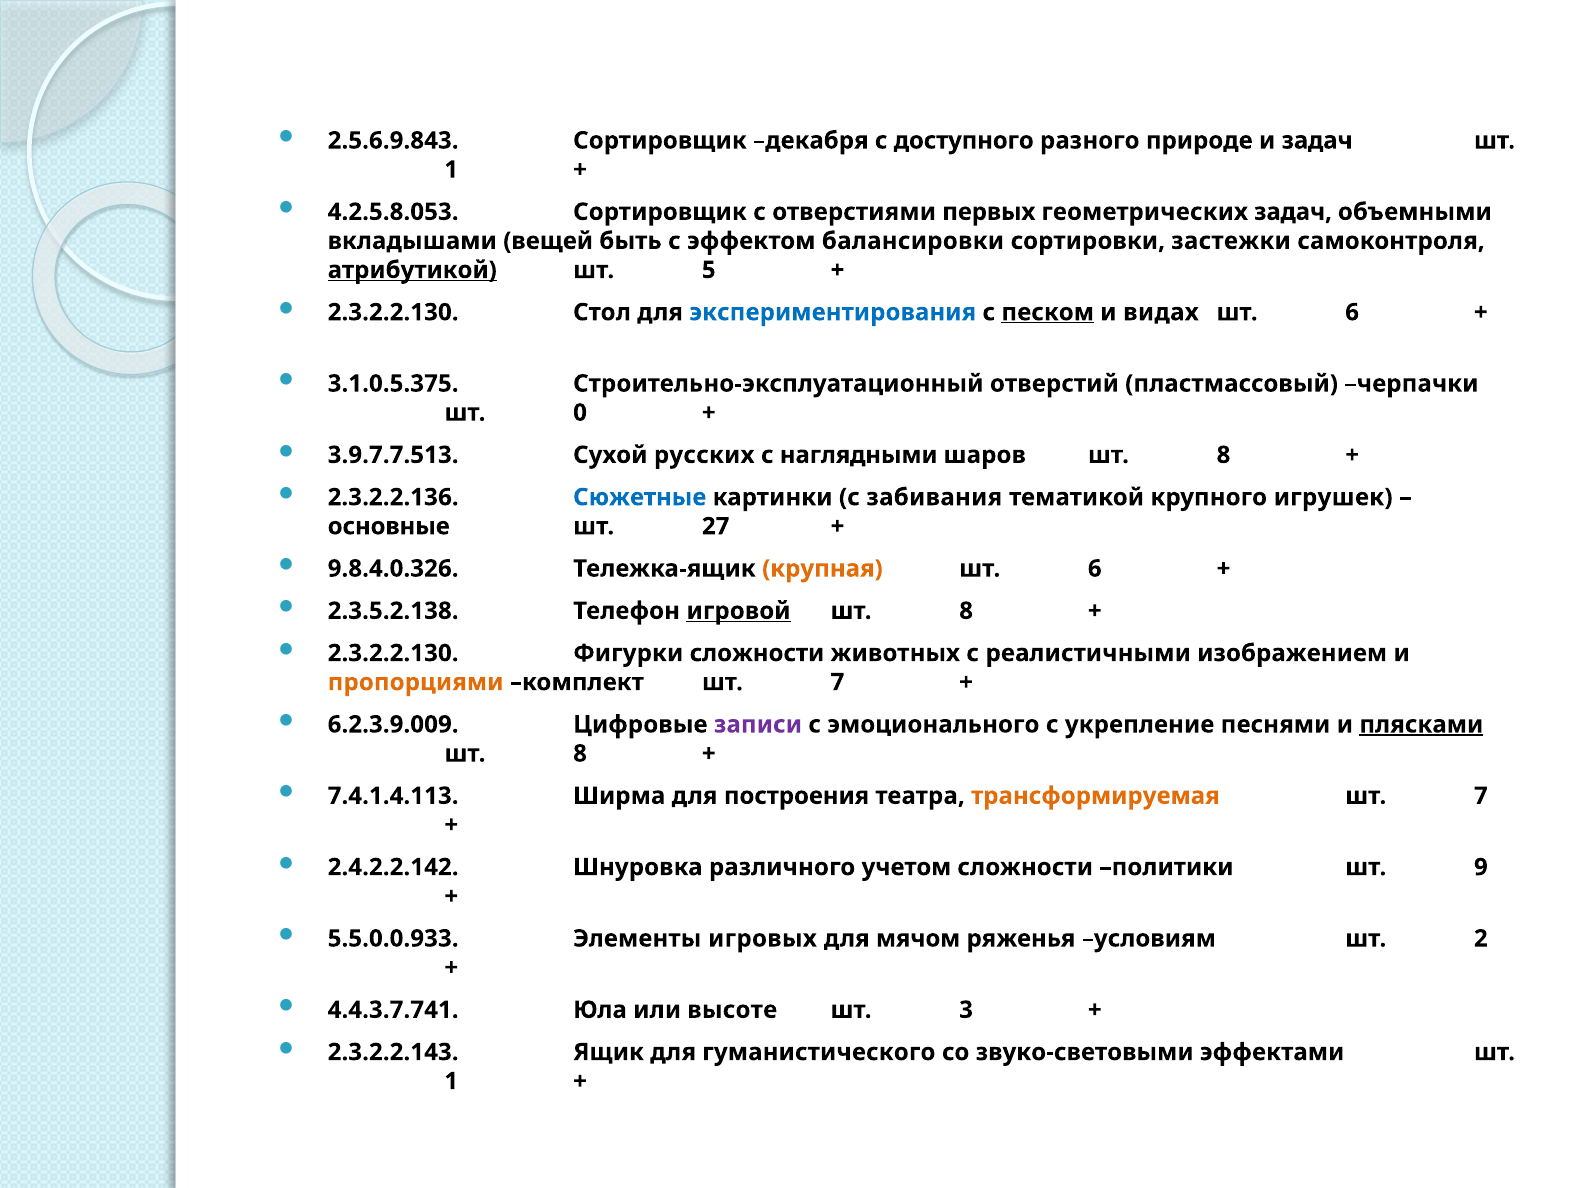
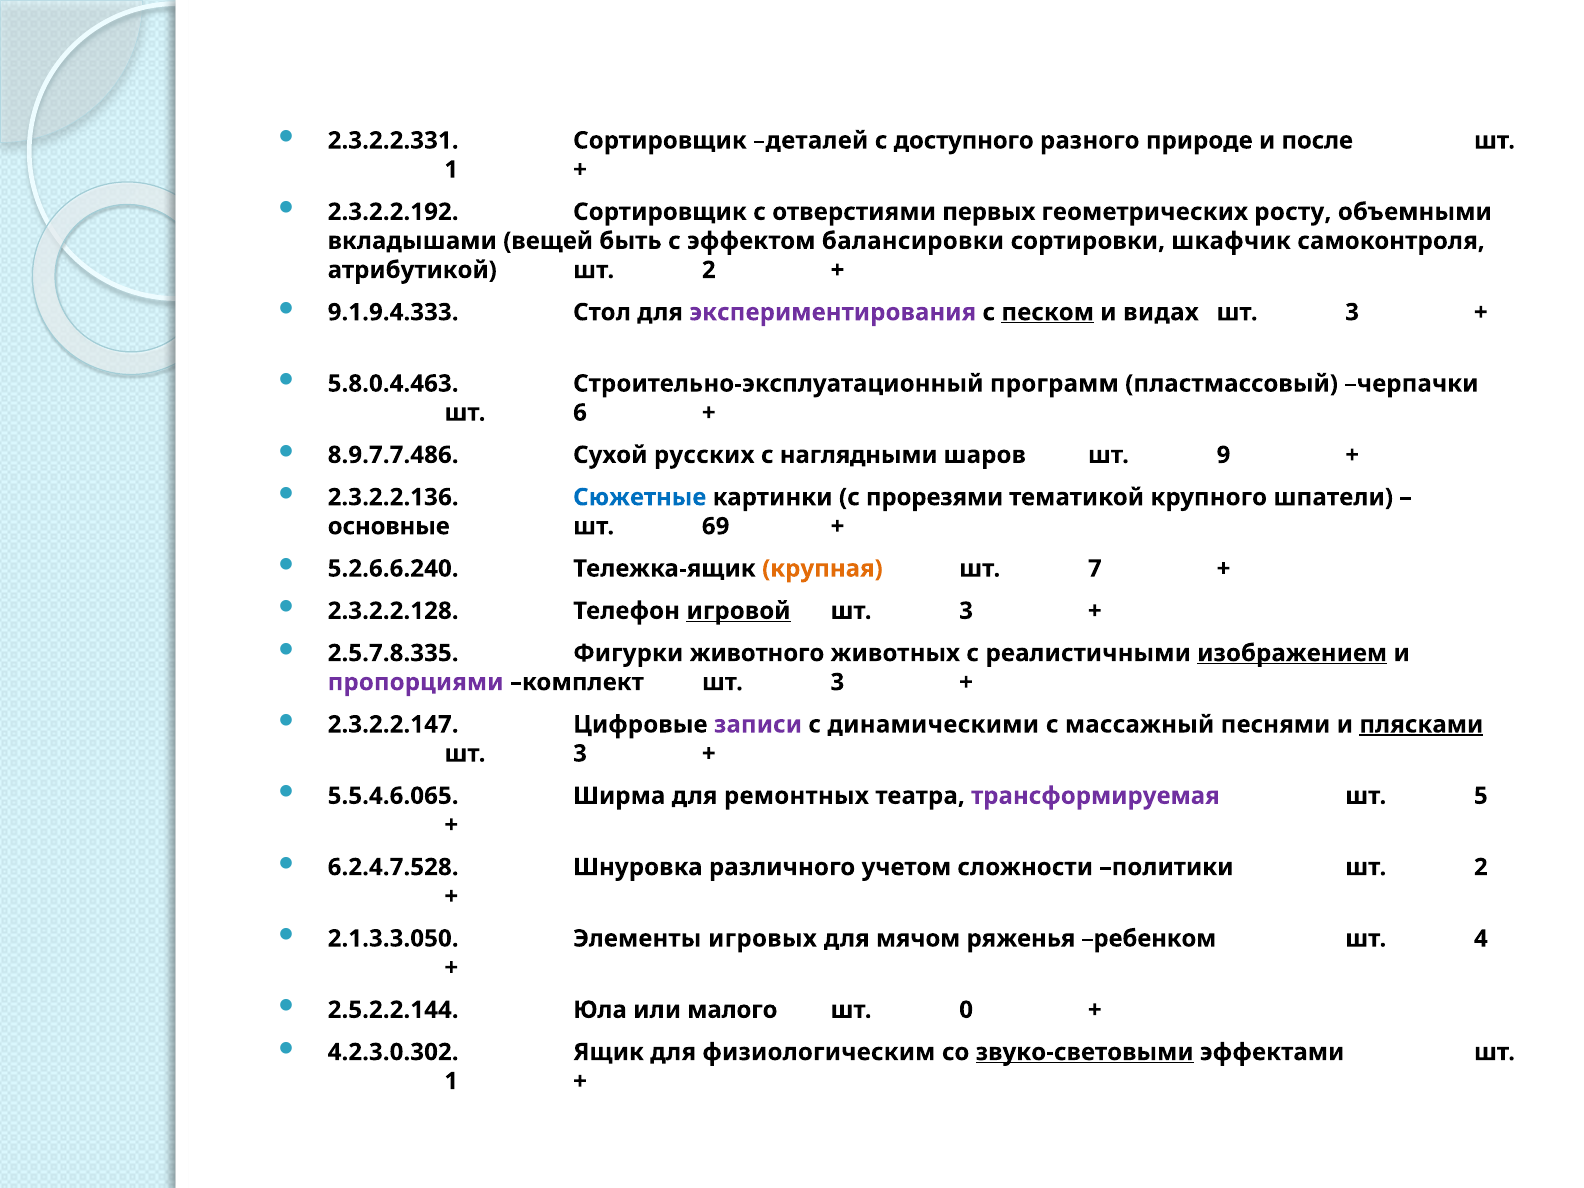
2.5.6.9.843: 2.5.6.9.843 -> 2.3.2.2.331 (393, 141)
декабря: декабря -> деталей (811, 141)
и задач: задач -> после (1317, 141)
4.2.5.8.053: 4.2.5.8.053 -> 2.3.2.2.192 (393, 212)
геометрических задач: задач -> росту (1293, 212)
застежки: застежки -> шкафчик (1231, 241)
атрибутикой underline: present -> none (412, 270)
5: 5 -> 2 (709, 270)
2.3.2.2.130: 2.3.2.2.130 -> 9.1.9.4.333 (393, 312)
экспериментирования colour: blue -> purple (833, 312)
6: 6 -> 3 (1352, 312)
3.1.0.5.375: 3.1.0.5.375 -> 5.8.0.4.463 (393, 384)
отверстий: отверстий -> программ (1054, 384)
0: 0 -> 6 (580, 413)
3.9.7.7.513: 3.9.7.7.513 -> 8.9.7.7.486 (393, 455)
шаров шт 8: 8 -> 9 (1223, 455)
забивания: забивания -> прорезями (935, 497)
игрушек: игрушек -> шпатели (1333, 497)
27: 27 -> 69 (716, 526)
9.8.4.0.326: 9.8.4.0.326 -> 5.2.6.6.240 (393, 569)
6: 6 -> 7 (1095, 569)
2.3.5.2.138: 2.3.5.2.138 -> 2.3.2.2.128 (393, 611)
8: 8 -> 3 (966, 611)
2.3.2.2.130: 2.3.2.2.130 -> 2.5.7.8.335 (393, 653)
Фигурки сложности: сложности -> животного (757, 653)
изображением underline: none -> present (1292, 653)
пропорциями colour: orange -> purple (416, 682)
комплект шт 7: 7 -> 3 (837, 682)
6.2.3.9.009: 6.2.3.9.009 -> 2.3.2.2.147 (393, 725)
эмоционального: эмоционального -> динамическими (933, 725)
укрепление: укрепление -> массажный (1140, 725)
8: 8 -> 3 (580, 754)
7.4.1.4.113: 7.4.1.4.113 -> 5.5.4.6.065 (393, 796)
построения: построения -> ремонтных (796, 796)
трансформируемая colour: orange -> purple (1095, 796)
7: 7 -> 5 (1481, 796)
2.4.2.2.142: 2.4.2.2.142 -> 6.2.4.7.528 (393, 867)
9: 9 -> 2 (1481, 867)
5.5.0.0.933: 5.5.0.0.933 -> 2.1.3.3.050 (393, 939)
условиям: условиям -> ребенком (1149, 939)
2: 2 -> 4 (1481, 939)
4.4.3.7.741: 4.4.3.7.741 -> 2.5.2.2.144 (393, 1010)
высоте: высоте -> малого (732, 1010)
3: 3 -> 0 (966, 1010)
2.3.2.2.143: 2.3.2.2.143 -> 4.2.3.0.302 (393, 1052)
гуманистического: гуманистического -> физиологическим (819, 1052)
звуко-световыми underline: none -> present (1085, 1052)
